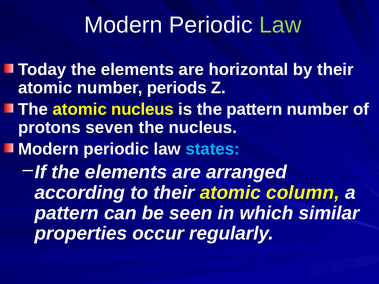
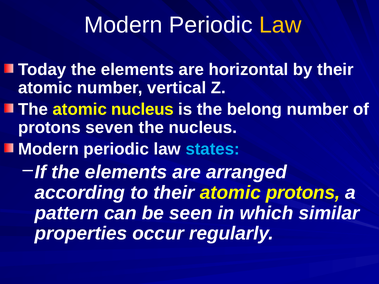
Law colour: light green -> yellow (280, 25)
periods: periods -> vertical (177, 88)
the pattern: pattern -> belong (254, 109)
atomic column: column -> protons (303, 193)
